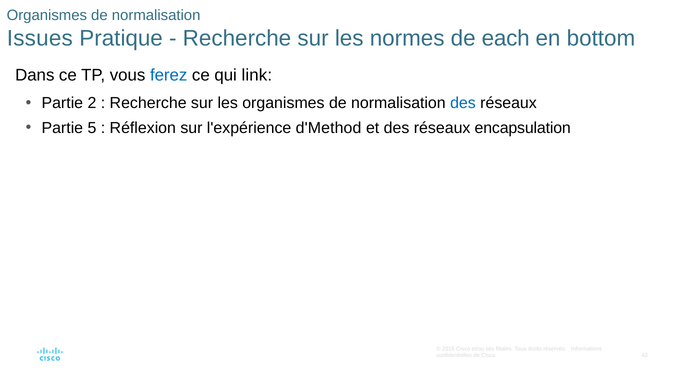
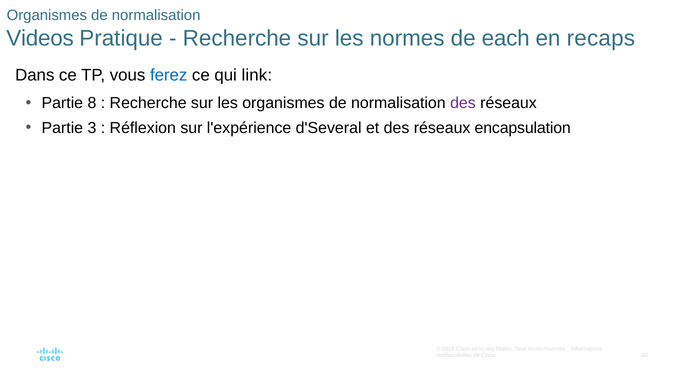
Issues: Issues -> Videos (40, 38)
bottom: bottom -> recaps (601, 38)
2: 2 -> 8 (92, 103)
des colour: blue -> purple (463, 103)
5: 5 -> 3 (92, 128)
d'Method: d'Method -> d'Several (329, 128)
